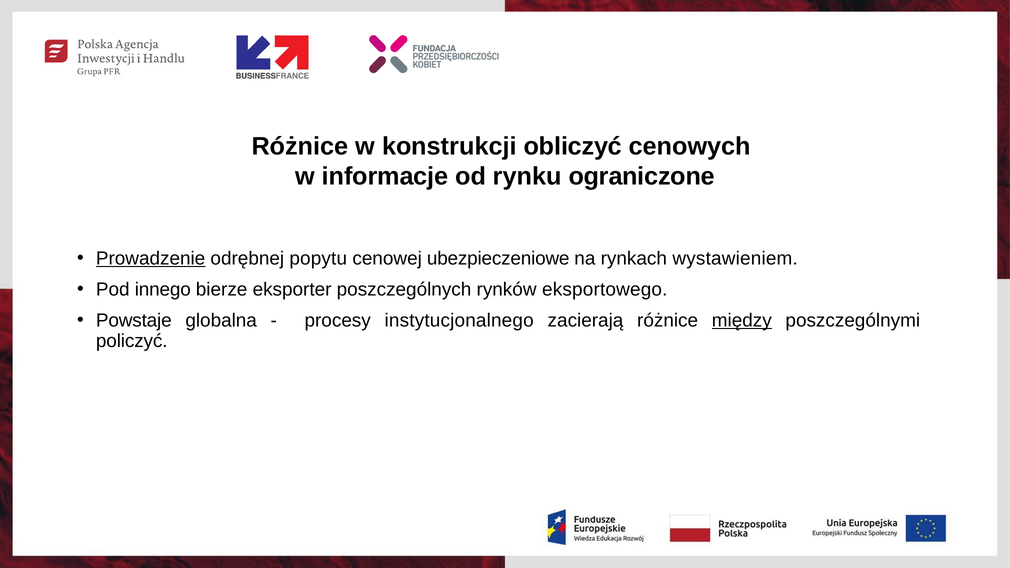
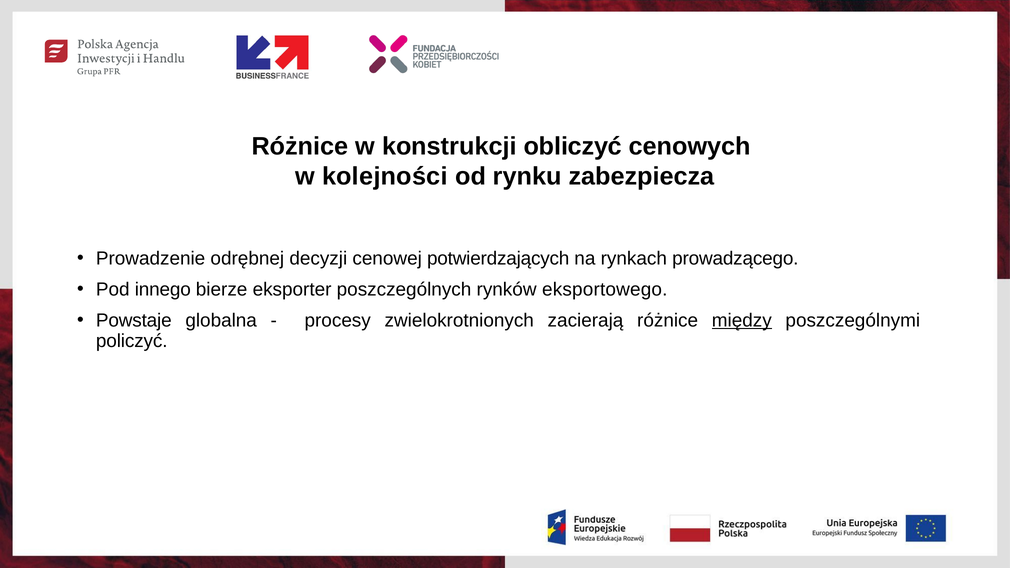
informacje: informacje -> kolejności (385, 177)
ograniczone: ograniczone -> zabezpiecza (642, 177)
Prowadzenie underline: present -> none (151, 258)
popytu: popytu -> decyzji (318, 258)
ubezpieczeniowe: ubezpieczeniowe -> potwierdzających (498, 258)
wystawieniem: wystawieniem -> prowadzącego (735, 258)
instytucjonalnego: instytucjonalnego -> zwielokrotnionych (459, 320)
